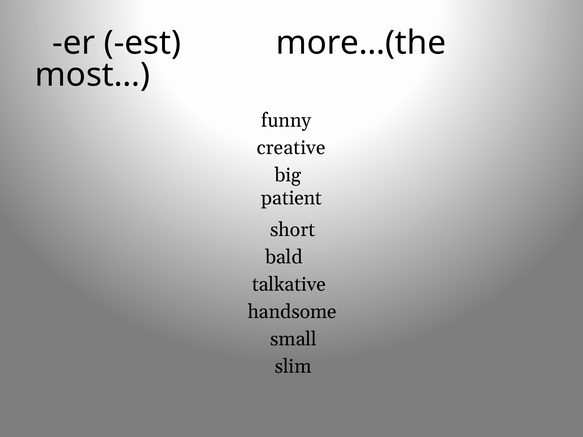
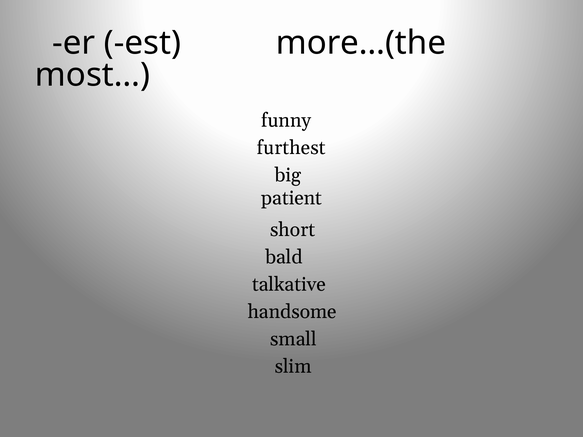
creative: creative -> furthest (291, 148)
